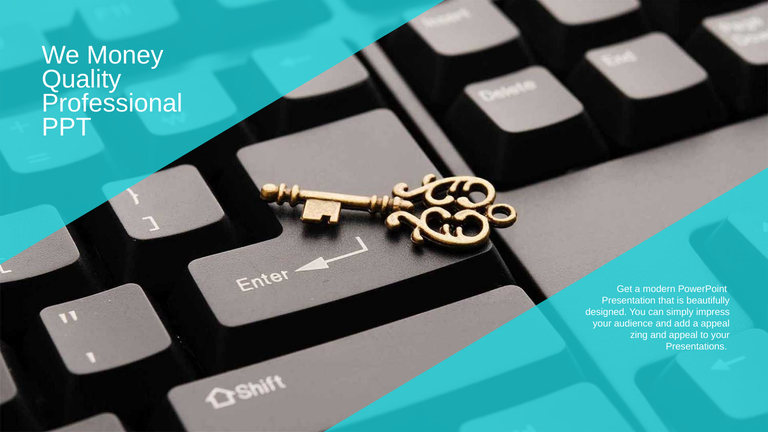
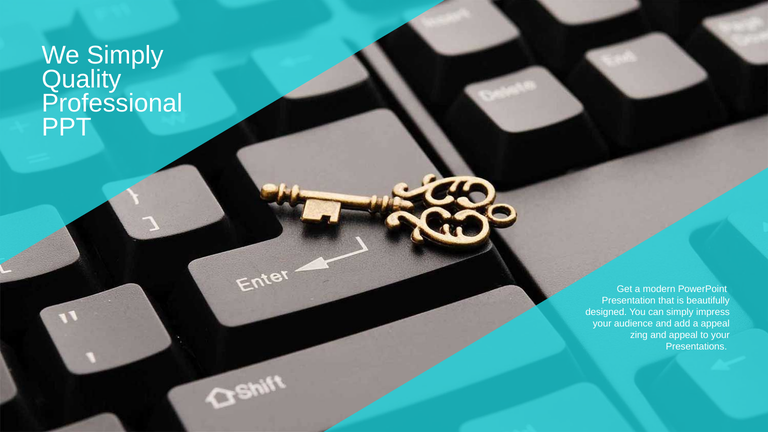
We Money: Money -> Simply (125, 55)
